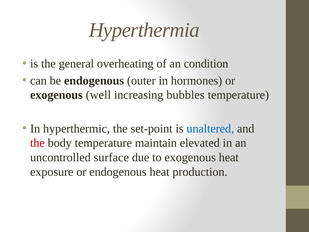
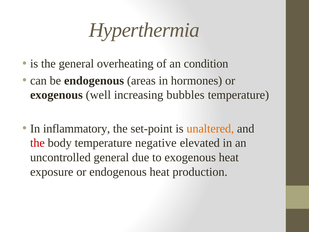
outer: outer -> areas (141, 80)
hyperthermic: hyperthermic -> inflammatory (77, 128)
unaltered colour: blue -> orange (210, 128)
maintain: maintain -> negative (156, 143)
uncontrolled surface: surface -> general (111, 157)
